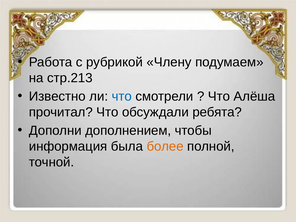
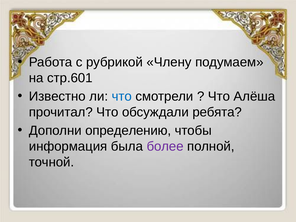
стр.213: стр.213 -> стр.601 (70, 78)
дополнением: дополнением -> определению (128, 131)
более colour: orange -> purple (165, 146)
